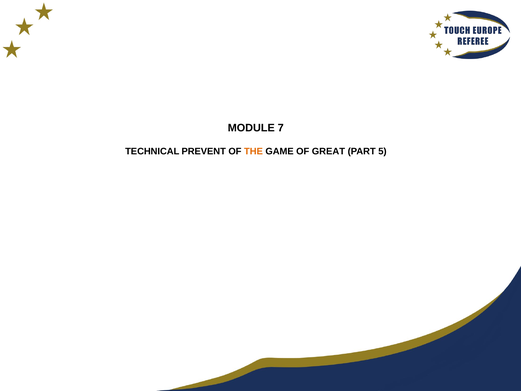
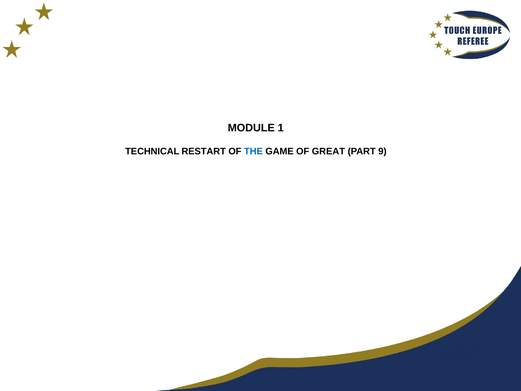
7: 7 -> 1 (281, 128)
PREVENT: PREVENT -> RESTART (204, 151)
THE colour: orange -> blue (253, 151)
5: 5 -> 9 (382, 151)
